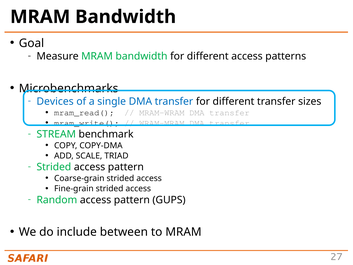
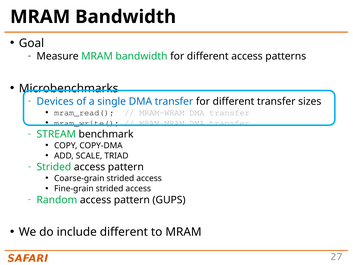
include between: between -> different (124, 232)
